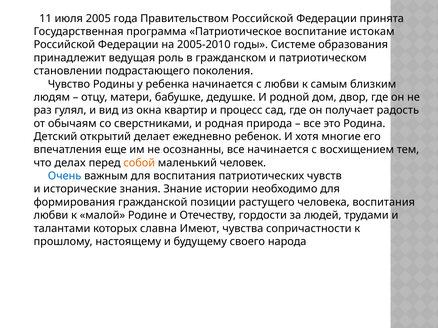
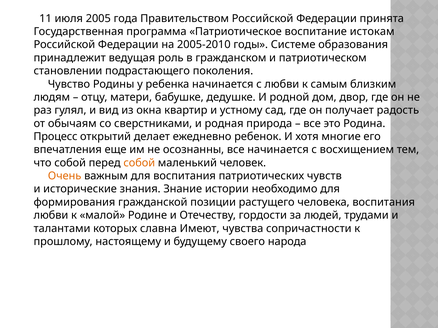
процесс: процесс -> устному (241, 110)
Детский: Детский -> Процесс (55, 137)
что делах: делах -> собой (70, 163)
Очень colour: blue -> orange (65, 176)
